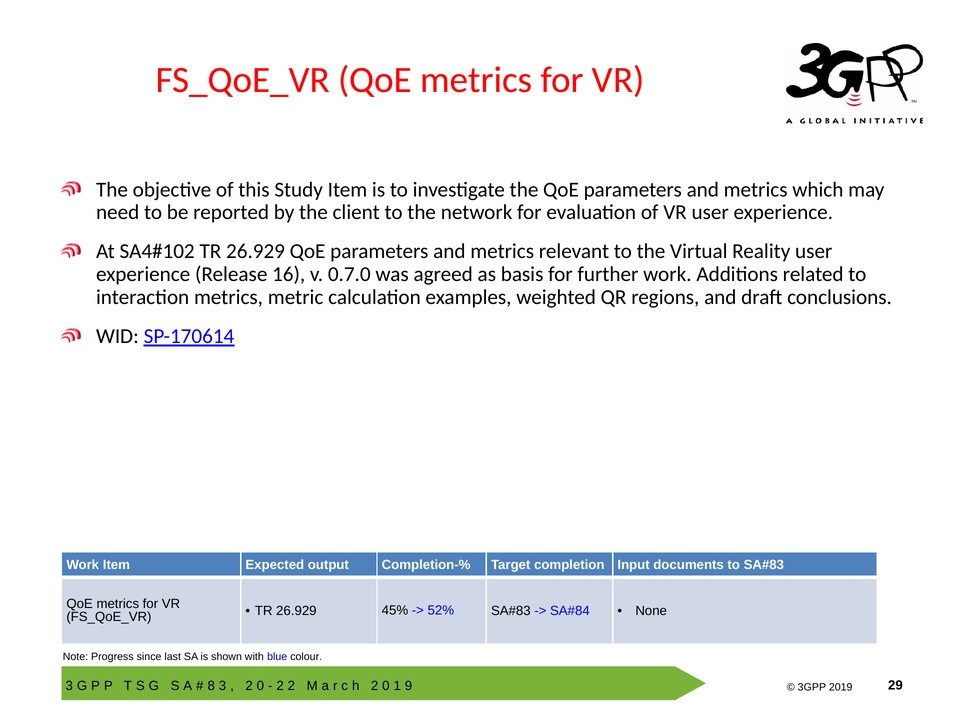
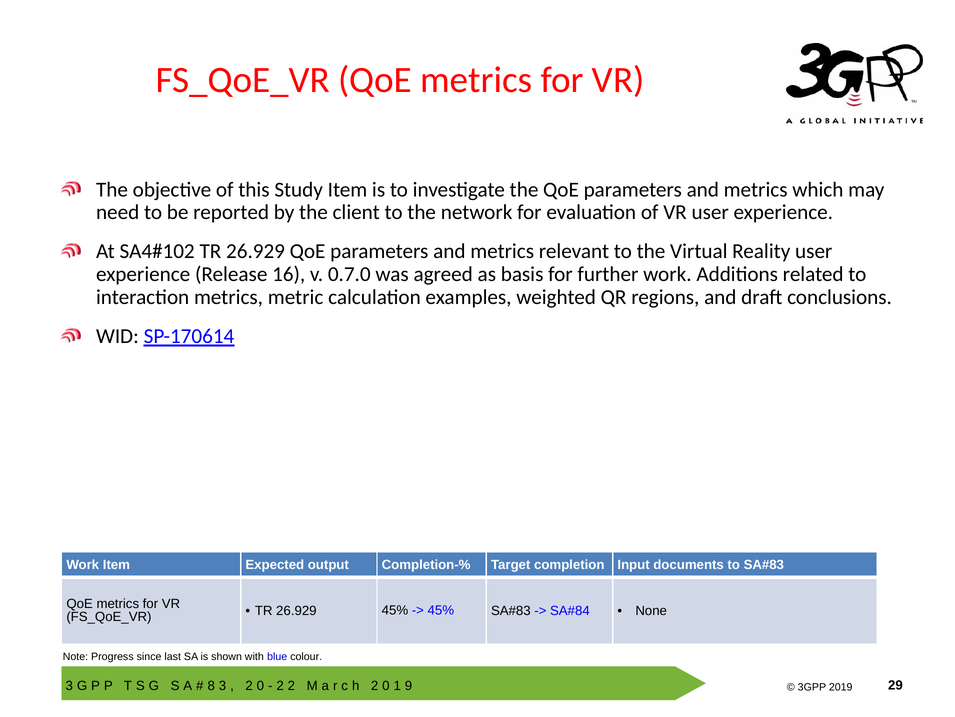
52%: 52% -> 45% (441, 610)
